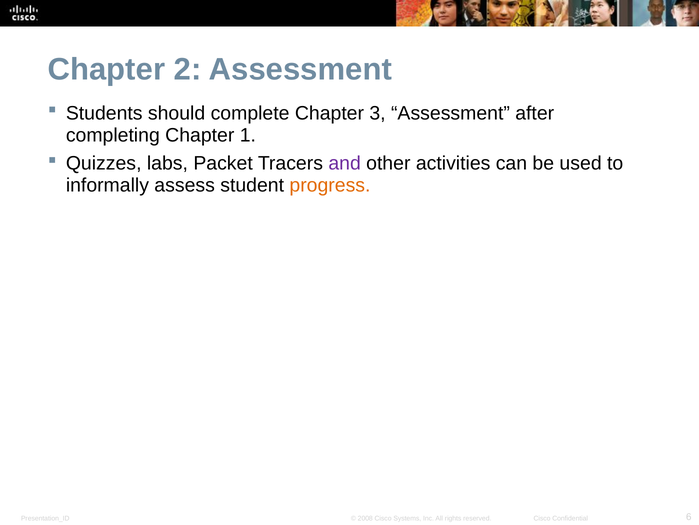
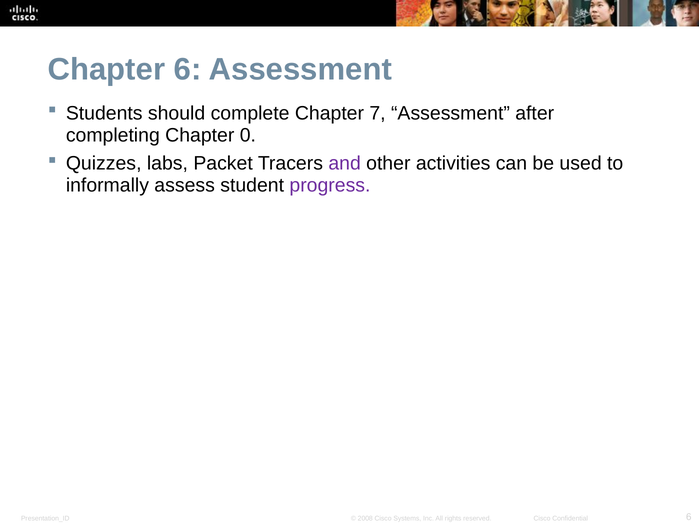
Chapter 2: 2 -> 6 (188, 69)
3: 3 -> 7 (378, 113)
1: 1 -> 0 (248, 135)
progress colour: orange -> purple (330, 185)
